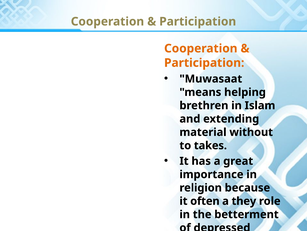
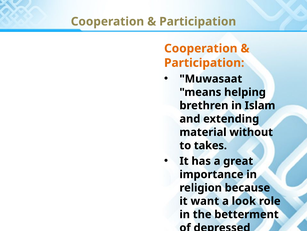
often: often -> want (205, 200)
they: they -> look (244, 200)
